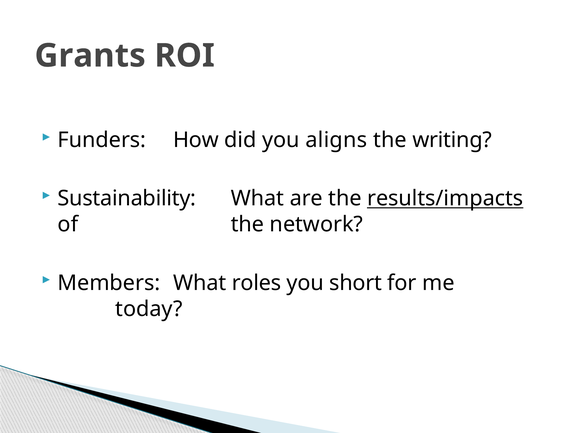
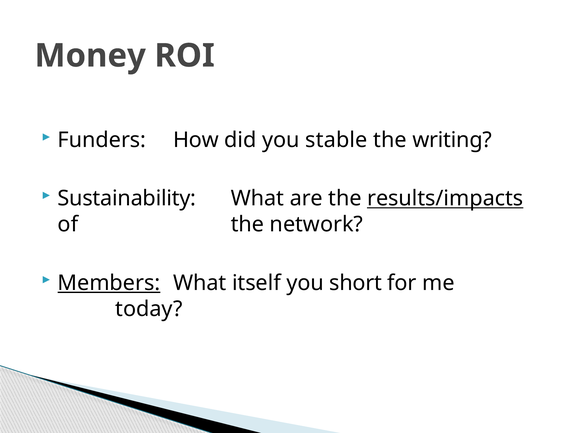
Grants: Grants -> Money (90, 56)
aligns: aligns -> stable (336, 140)
Members underline: none -> present (109, 283)
roles: roles -> itself (256, 283)
